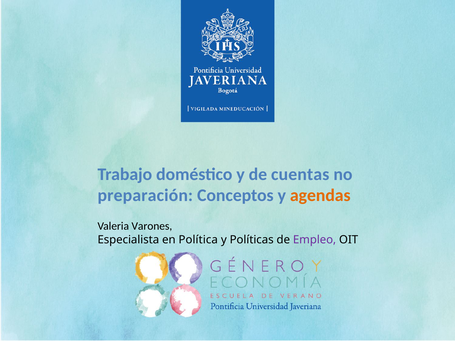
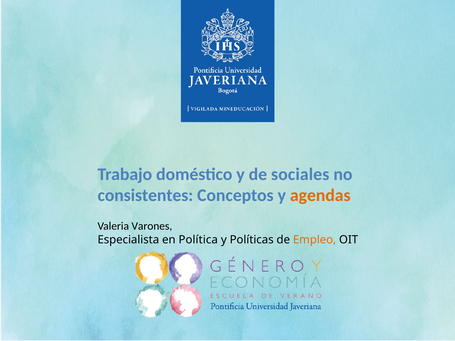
cuentas: cuentas -> sociales (300, 174)
preparación: preparación -> consistentes (145, 196)
Empleo colour: purple -> orange (315, 240)
